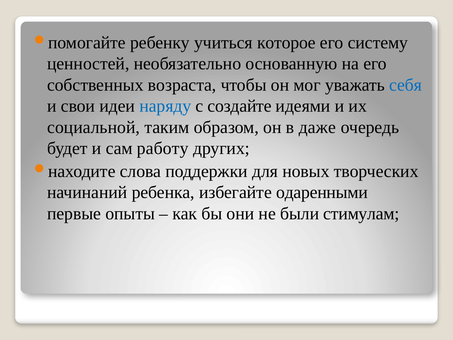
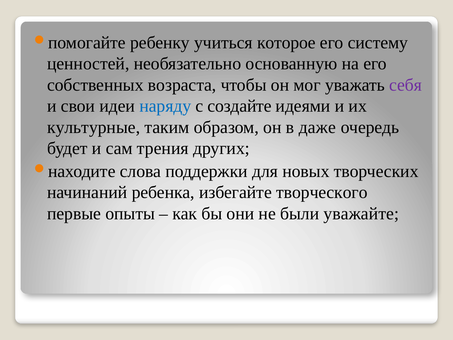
себя colour: blue -> purple (406, 85)
социальной: социальной -> культурные (94, 127)
работу: работу -> трения (163, 148)
одаренными: одаренными -> творческого (322, 192)
стимулам: стимулам -> уважайте (361, 213)
